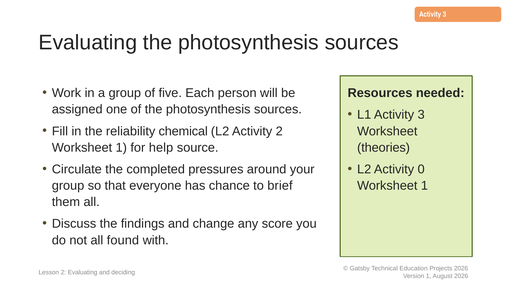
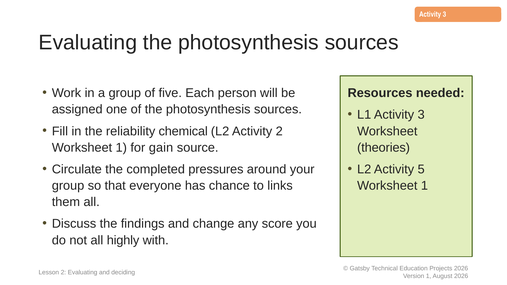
help: help -> gain (161, 148)
0: 0 -> 5 (421, 169)
brief: brief -> links (280, 186)
found: found -> highly (123, 240)
